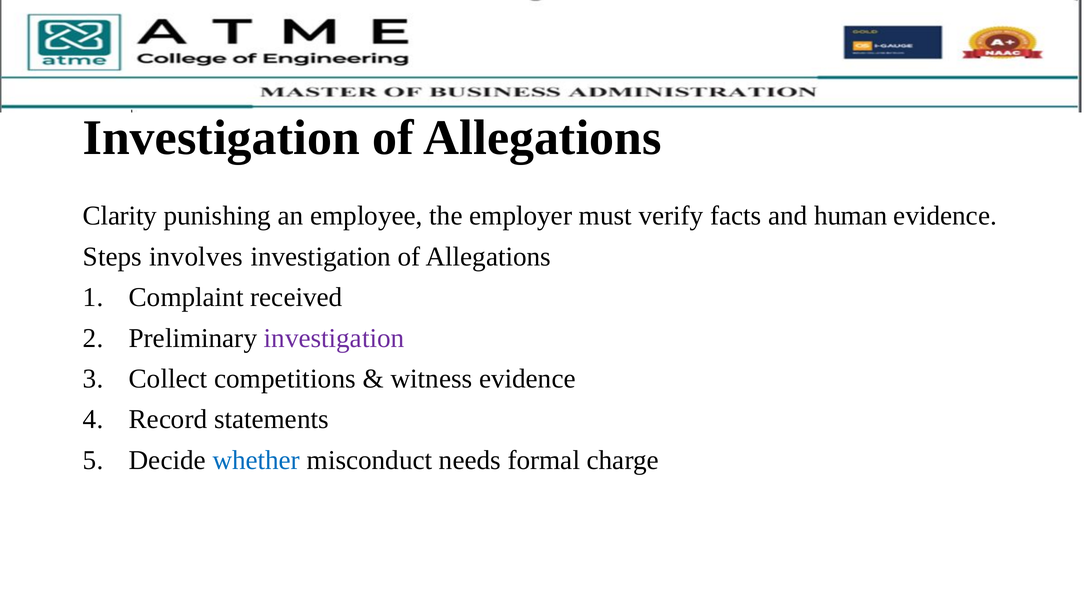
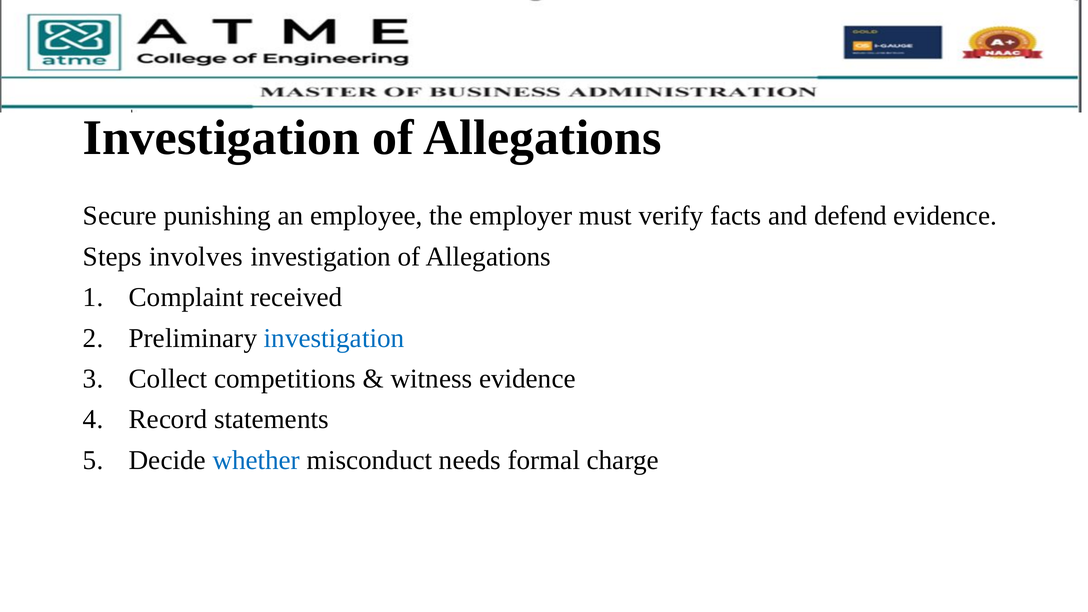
Clarity: Clarity -> Secure (120, 216)
human: human -> defend (851, 216)
investigation colour: purple -> blue (334, 338)
